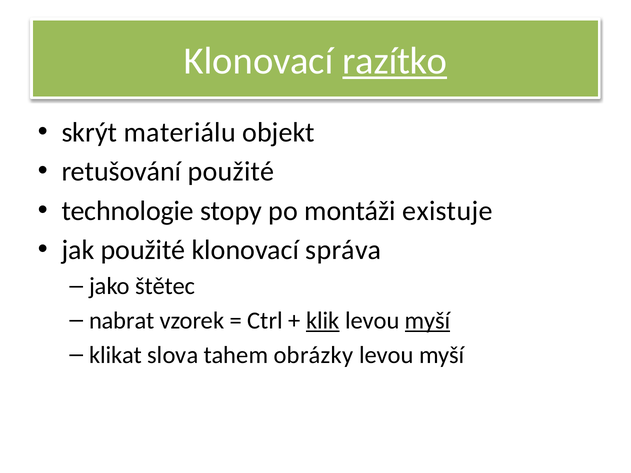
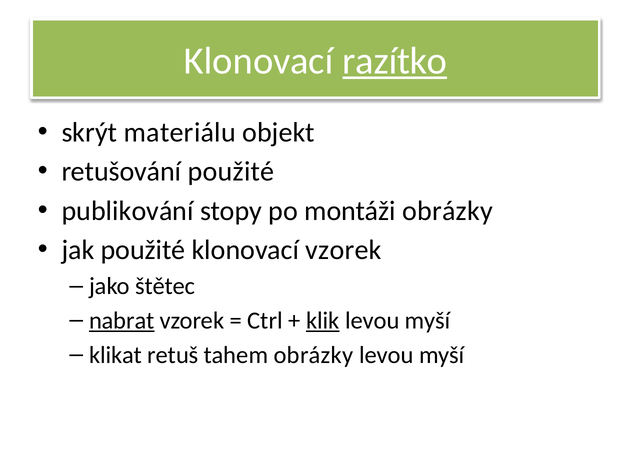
technologie: technologie -> publikování (128, 211)
montáži existuje: existuje -> obrázky (447, 211)
klonovací správa: správa -> vzorek (343, 250)
nabrat underline: none -> present (122, 321)
myší underline: present -> none (428, 321)
slova: slova -> retuš (173, 355)
